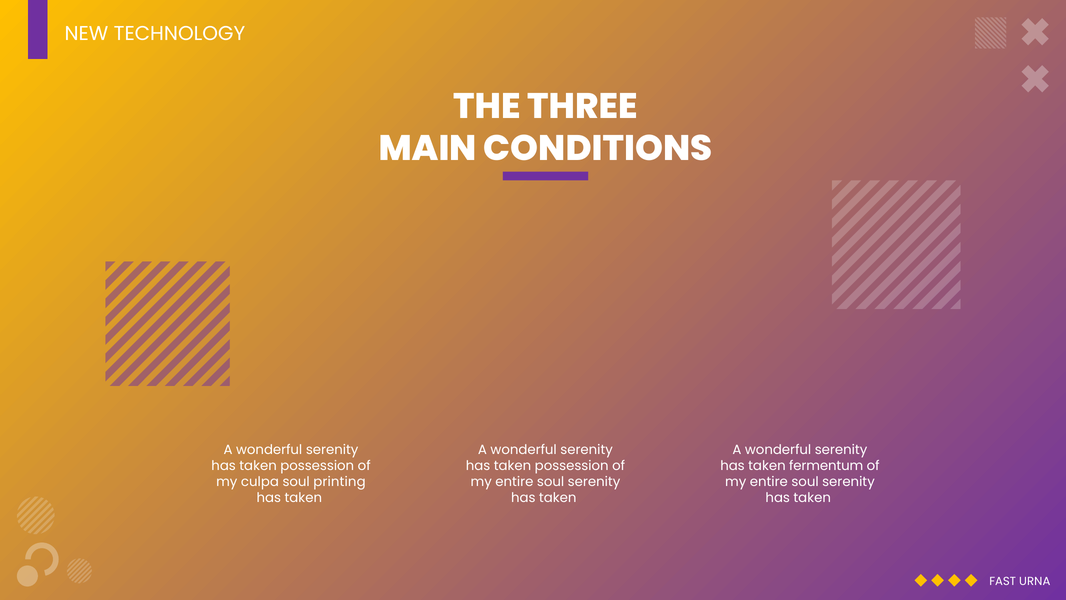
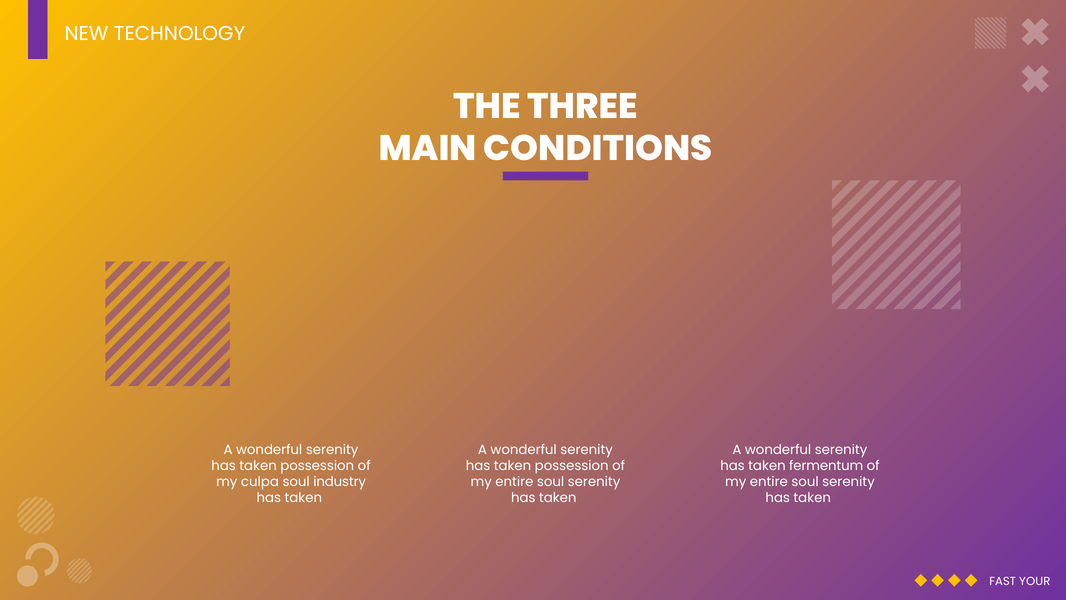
printing: printing -> industry (340, 481)
URNA: URNA -> YOUR (1035, 581)
